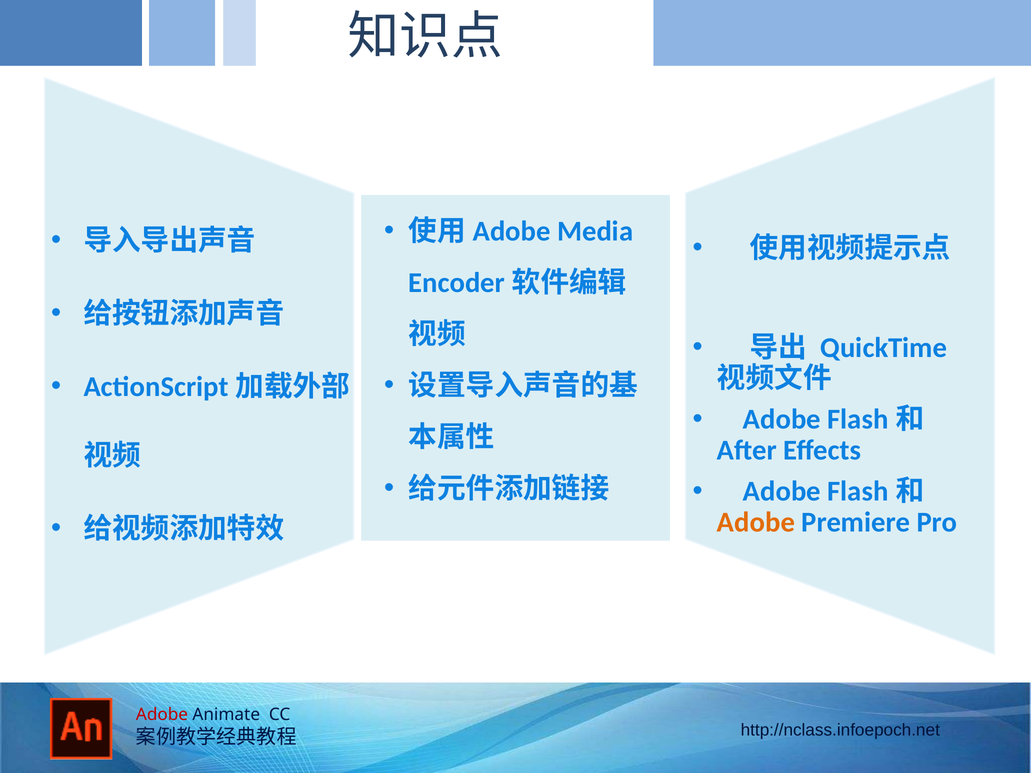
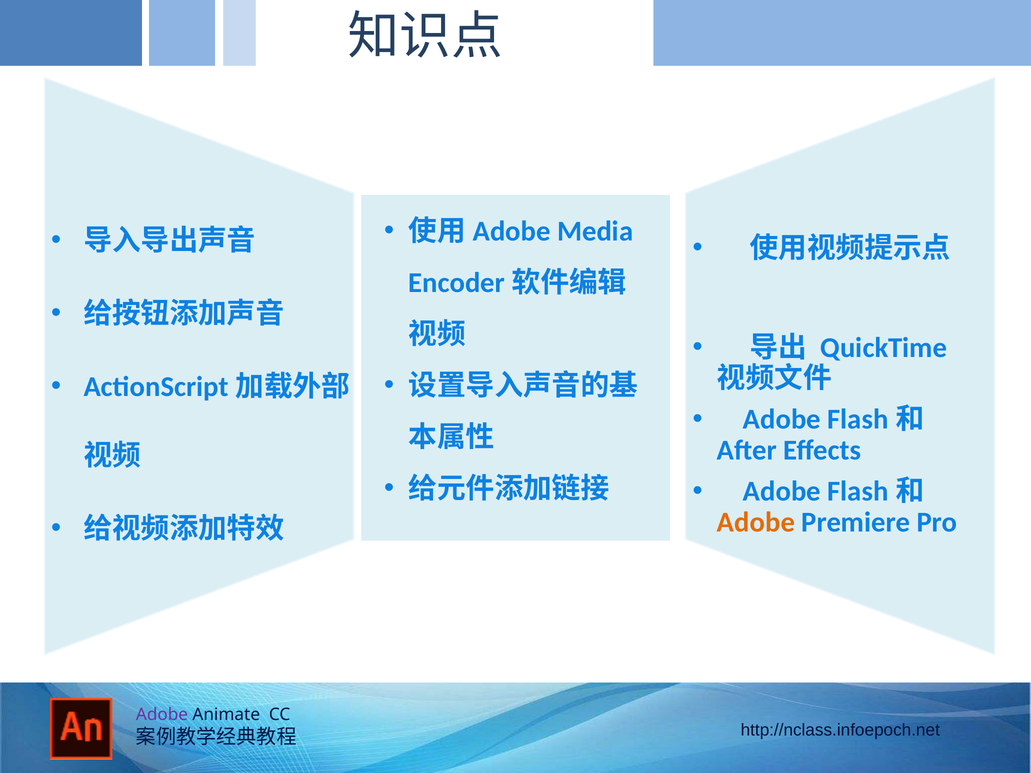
Adobe colour: red -> purple (162, 715)
